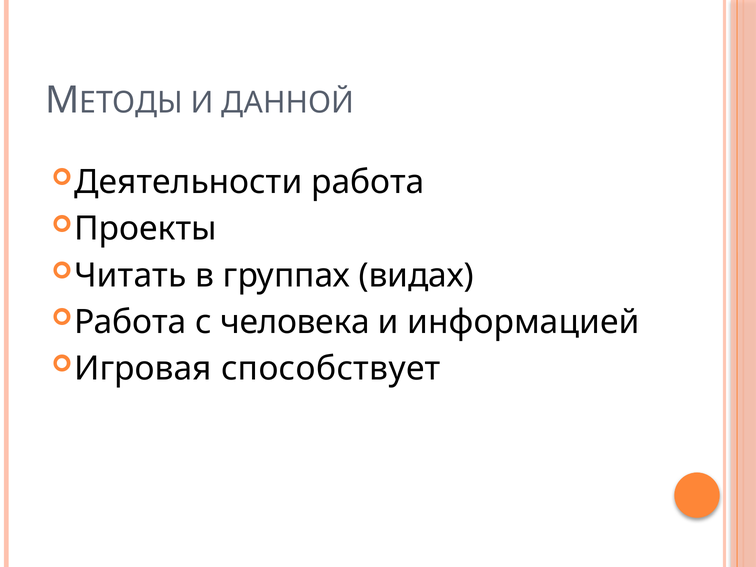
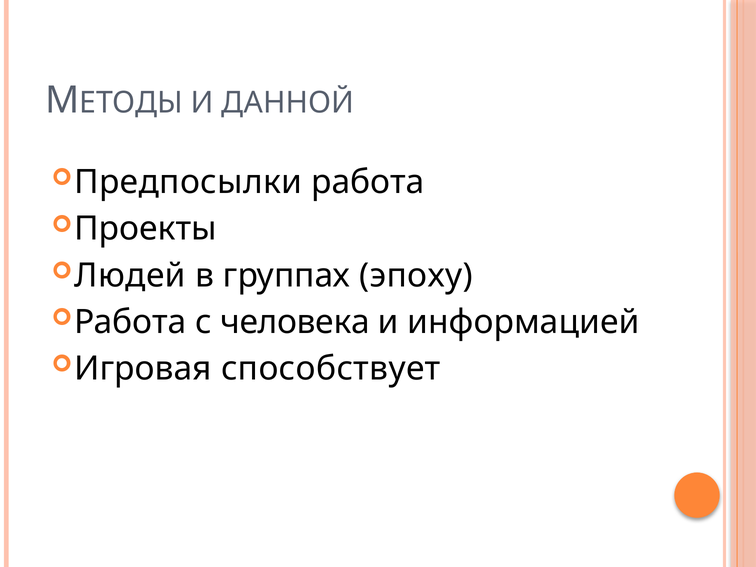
Деятельности: Деятельности -> Предпосылки (188, 182)
Читать: Читать -> Людей (130, 275)
видах: видах -> эпоху (416, 275)
